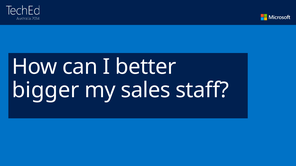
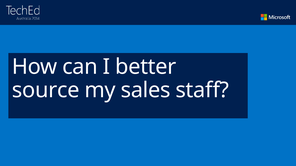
bigger: bigger -> source (46, 90)
